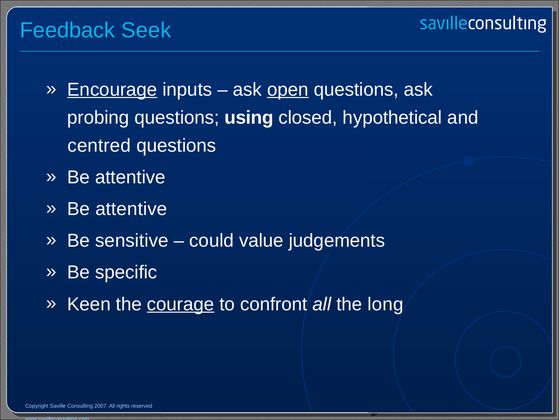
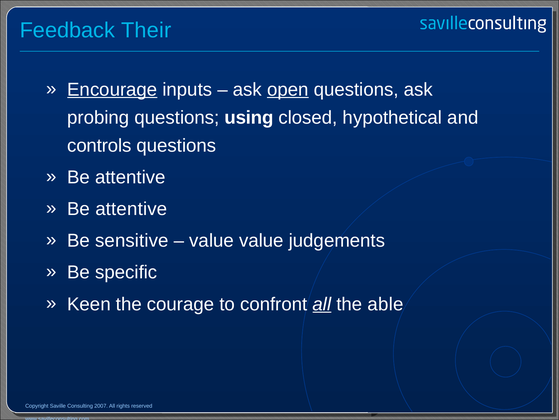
Seek: Seek -> Their (146, 30)
centred: centred -> controls (99, 145)
could: could -> value (212, 240)
courage underline: present -> none (181, 304)
all underline: none -> present (322, 304)
long: long -> able (386, 304)
